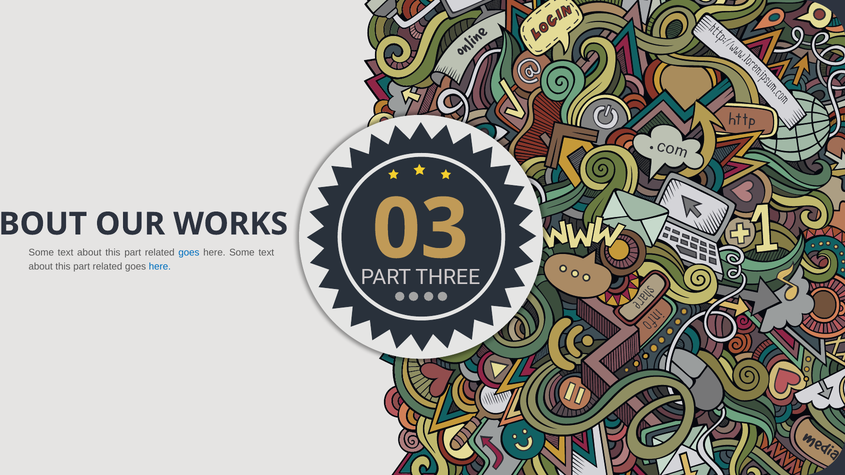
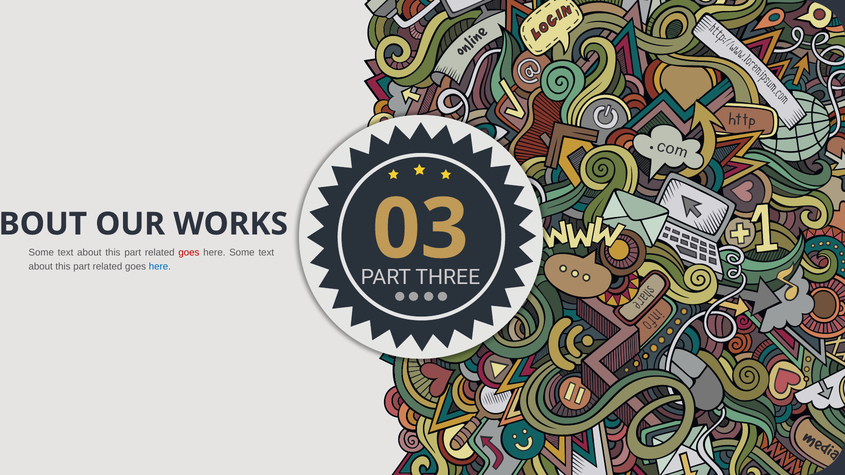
goes colour: blue -> red (189, 253)
